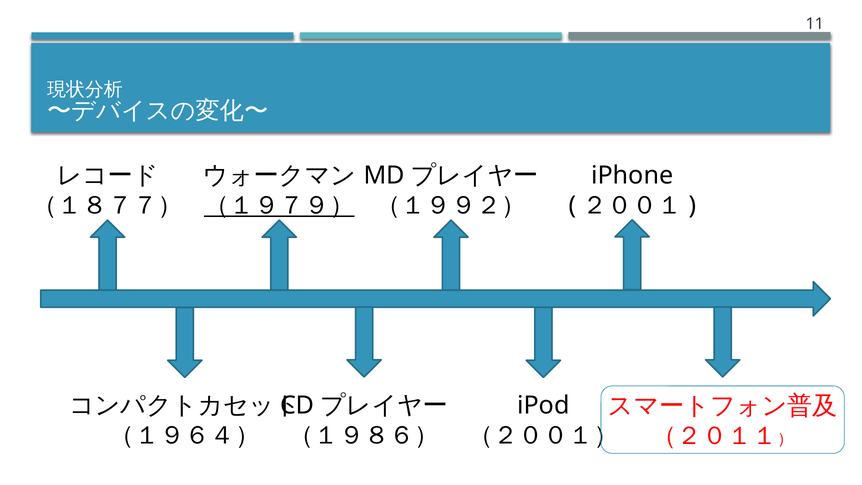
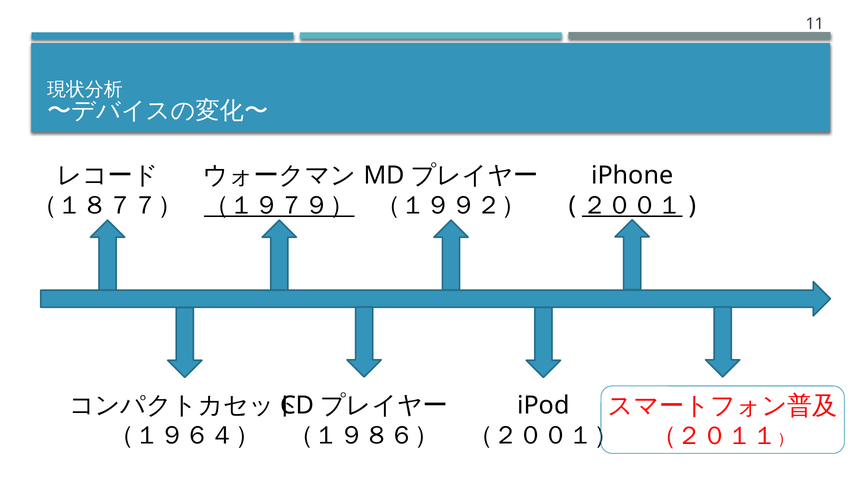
２００１ underline: none -> present (632, 205)
